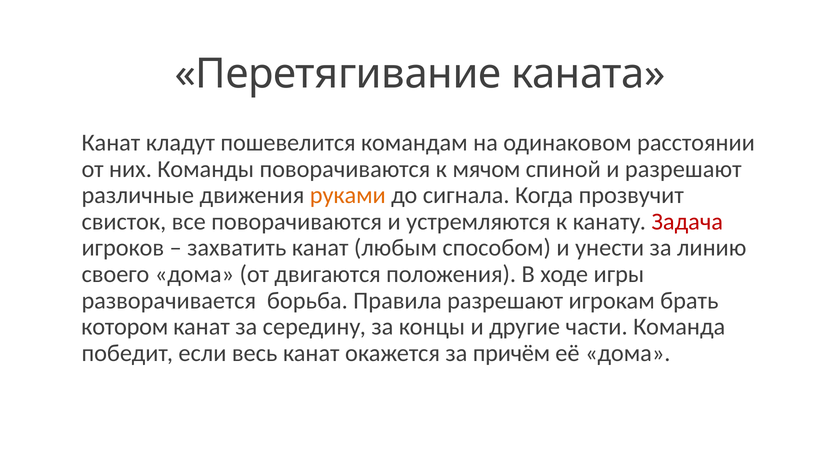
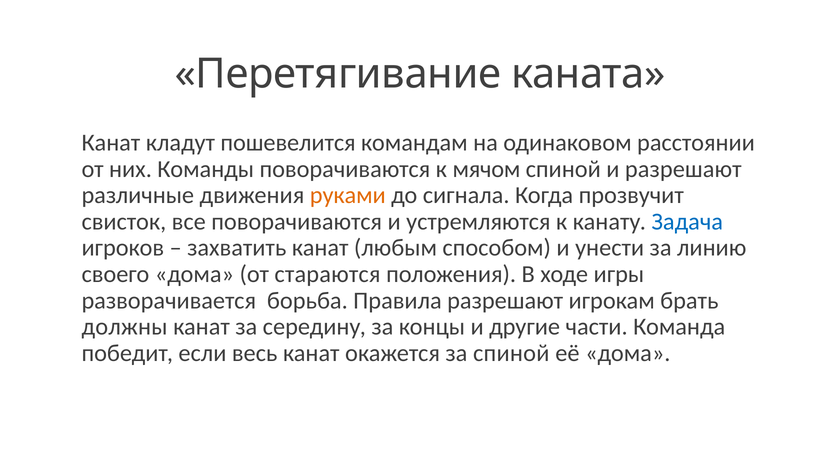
Задача colour: red -> blue (687, 222)
двигаются: двигаются -> стараются (327, 274)
котором: котором -> должны (125, 327)
за причём: причём -> спиной (511, 353)
